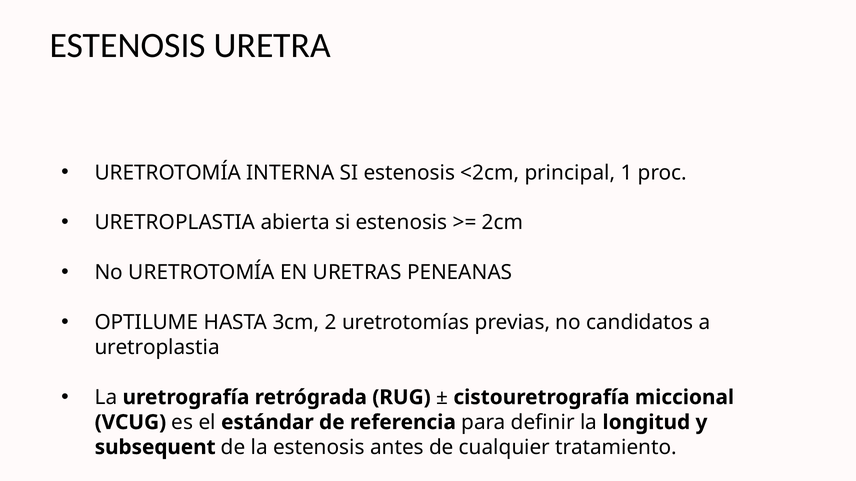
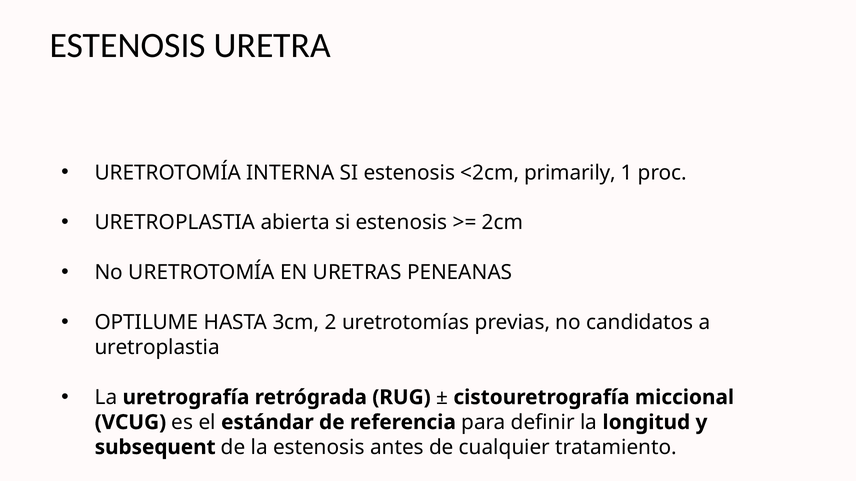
principal: principal -> primarily (570, 173)
